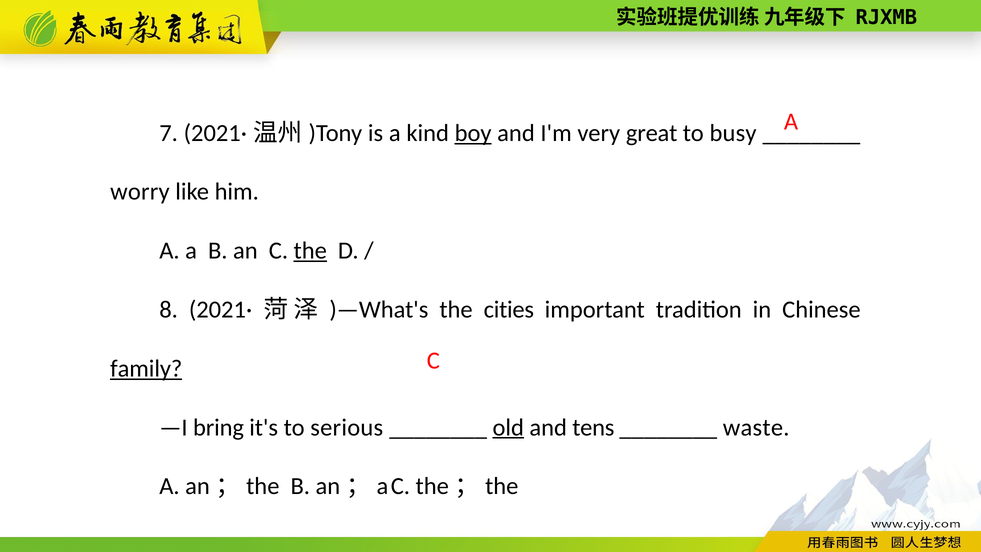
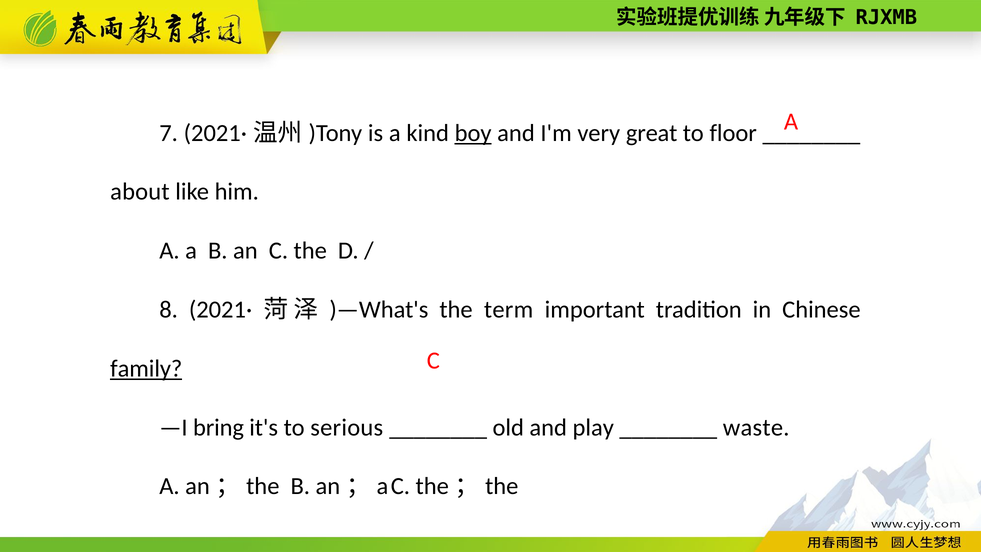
busy: busy -> floor (733, 133)
worry: worry -> about (140, 192)
the underline: present -> none (310, 251)
cities: cities -> term (509, 310)
old underline: present -> none (508, 427)
tens: tens -> play (593, 427)
